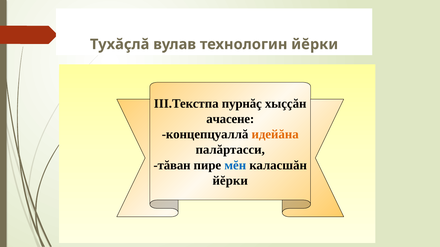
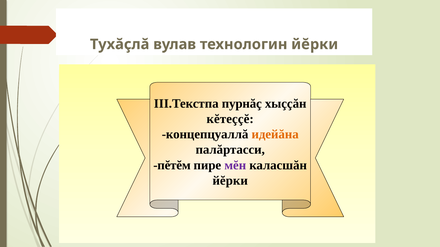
ачасене: ачасене -> кĕтеççĕ (230, 119)
тăван: тăван -> пĕтĕм (172, 165)
мĕн colour: blue -> purple (235, 165)
